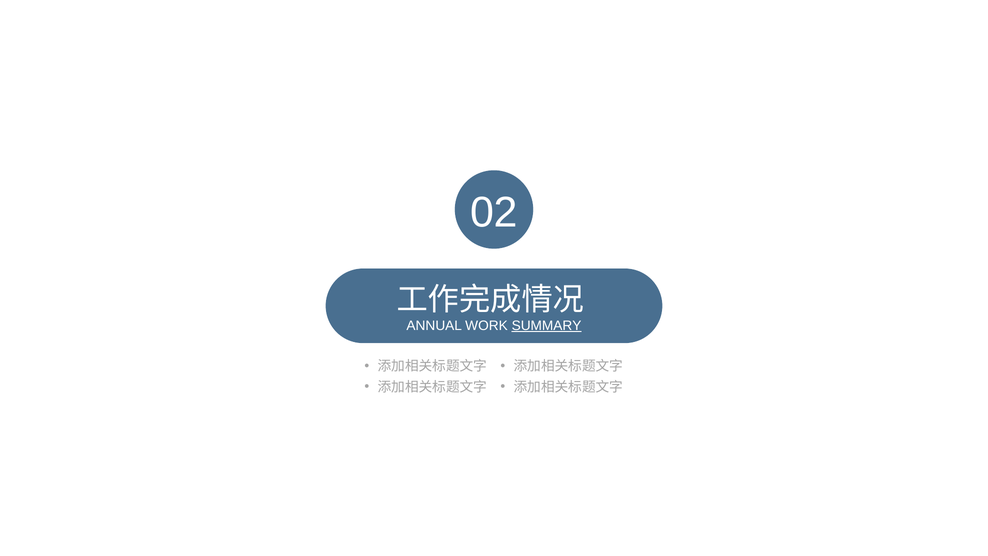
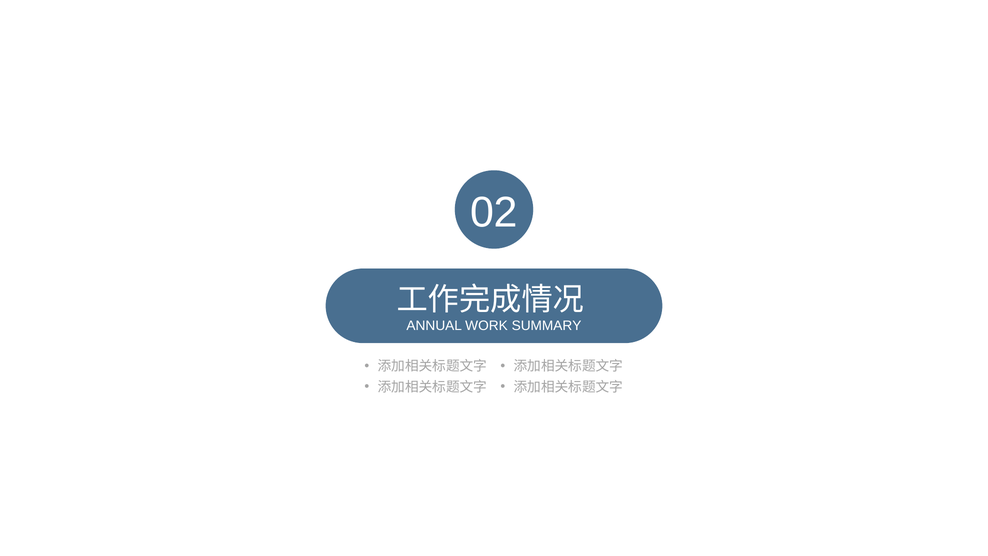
SUMMARY underline: present -> none (547, 325)
